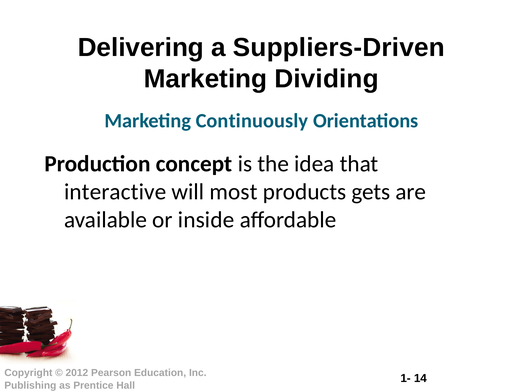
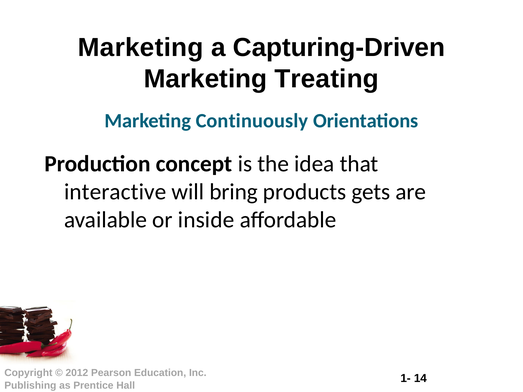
Delivering: Delivering -> Marketing (141, 48)
Suppliers-Driven: Suppliers-Driven -> Capturing-Driven (339, 48)
Dividing: Dividing -> Treating (327, 79)
most: most -> bring (234, 192)
